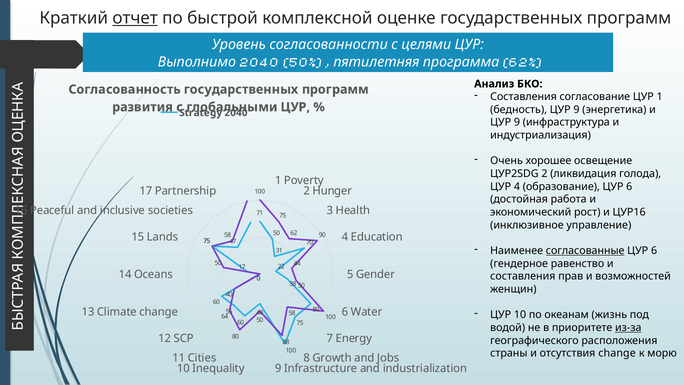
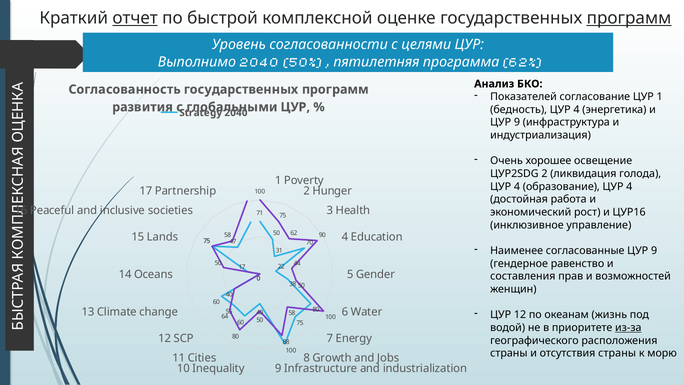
программ underline: none -> present (629, 18)
Составления: Составления -> Показателей (524, 97)
бедность ЦУР 9: 9 -> 4 (577, 109)
образование ЦУР 6: 6 -> 4 (629, 186)
согласованные underline: present -> none (585, 251)
6: 6 -> 9 (654, 251)
ЦУР 10: 10 -> 12 (520, 315)
отсутствия change: change -> страны (617, 353)
